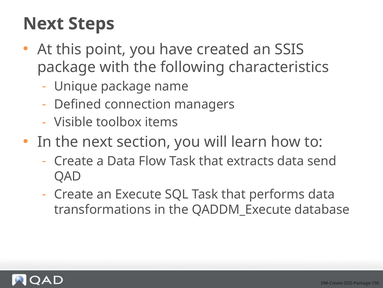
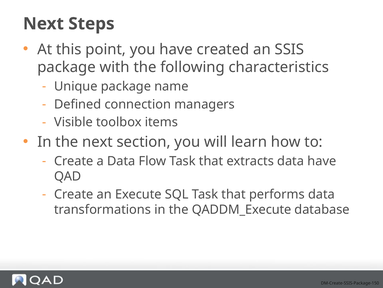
data send: send -> have (322, 161)
